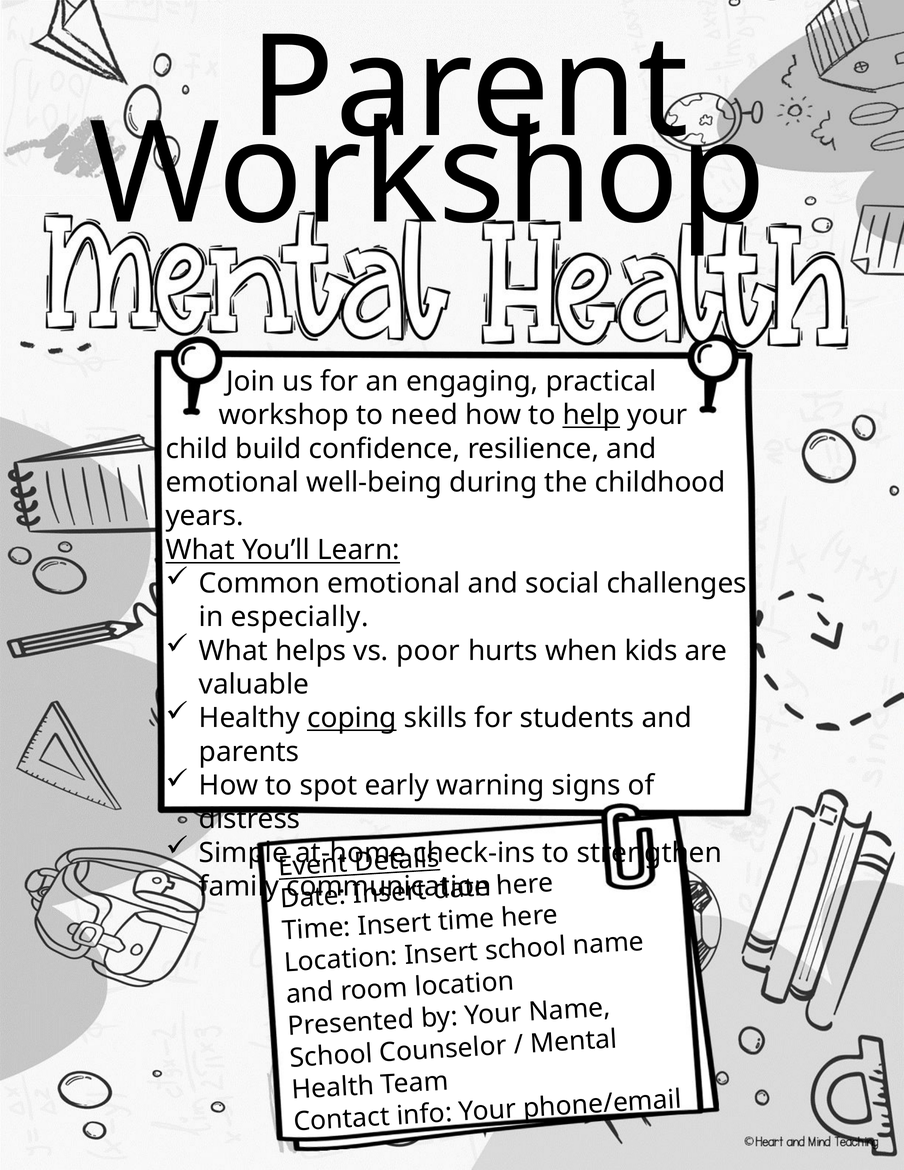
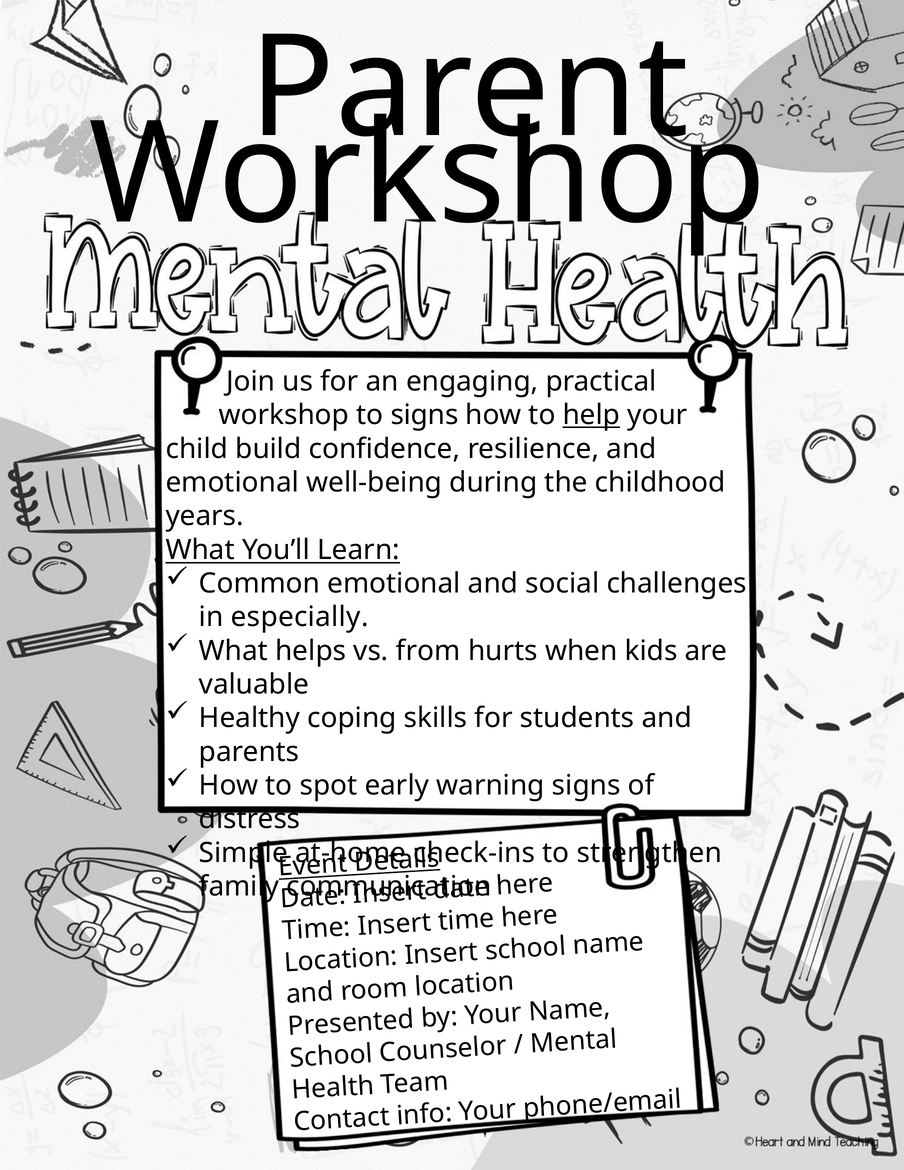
to need: need -> signs (425, 415)
poor: poor -> from (428, 651)
coping underline: present -> none (352, 718)
